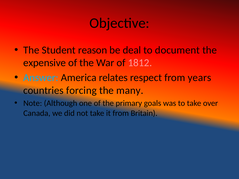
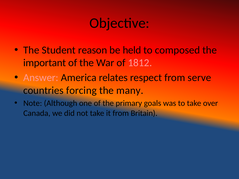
deal: deal -> held (132, 50)
document: document -> composed (177, 50)
expensive: expensive -> important (45, 63)
Answer colour: light blue -> pink (41, 78)
years: years -> serve (199, 78)
